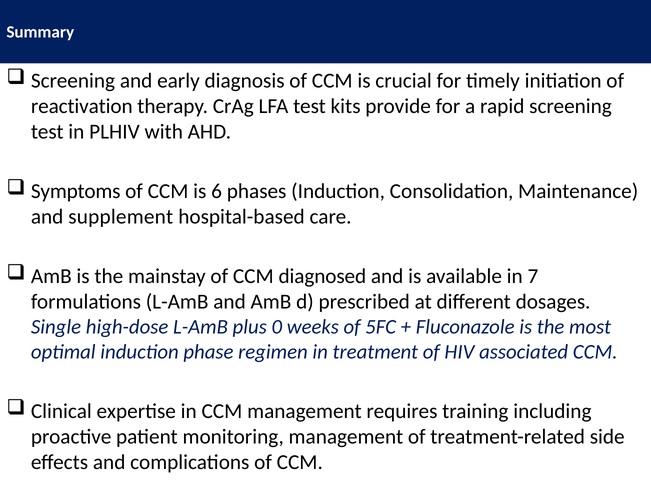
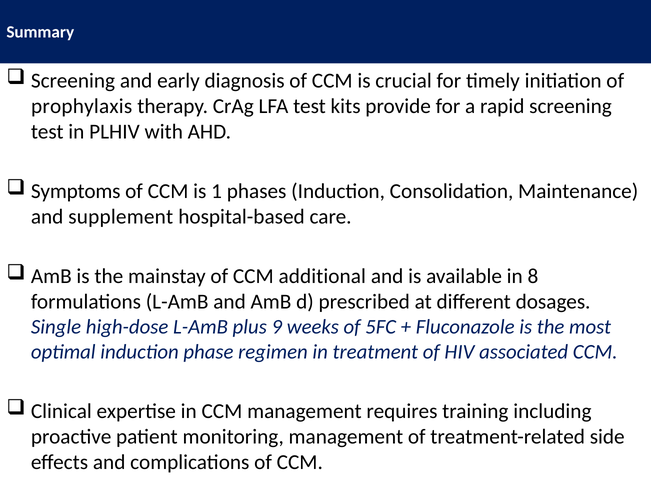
reactivation: reactivation -> prophylaxis (82, 106)
6: 6 -> 1 (217, 191)
diagnosed: diagnosed -> additional (322, 276)
7: 7 -> 8 (533, 276)
0: 0 -> 9 (277, 327)
